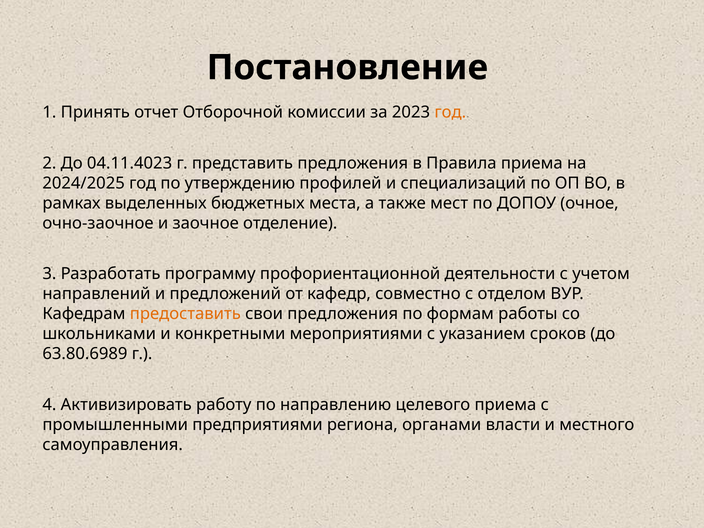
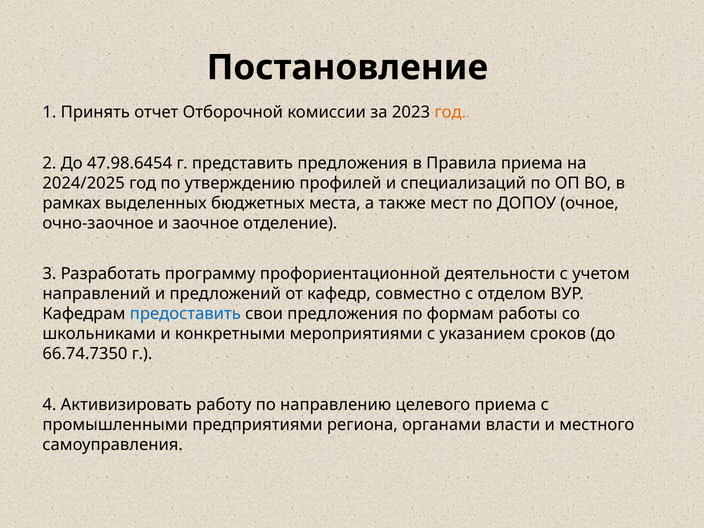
04.11.4023: 04.11.4023 -> 47.98.6454 (130, 163)
предоставить colour: orange -> blue (185, 314)
63.80.6989: 63.80.6989 -> 66.74.7350 (85, 354)
